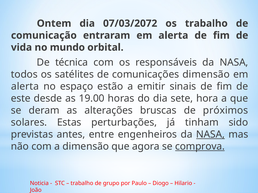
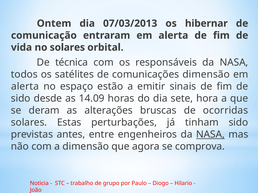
07/03/2072: 07/03/2072 -> 07/03/2013 (130, 23)
os trabalho: trabalho -> hibernar (206, 23)
no mundo: mundo -> solares (67, 48)
este: este -> sido (21, 99)
19.00: 19.00 -> 14.09 (92, 99)
próximos: próximos -> ocorridas (226, 111)
comprova underline: present -> none (200, 147)
